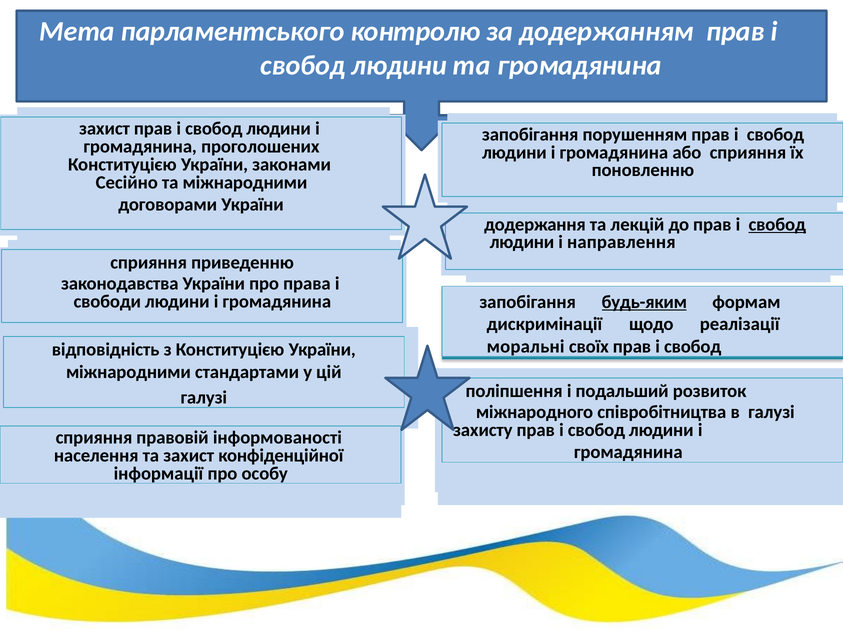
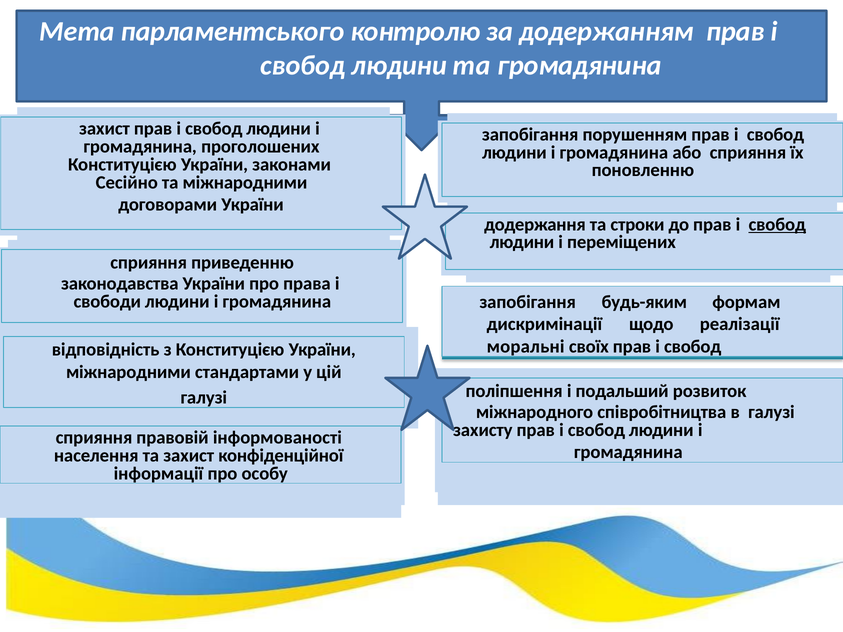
лекцій: лекцій -> строки (637, 224)
направлення: направлення -> переміщених (621, 242)
будь-яким underline: present -> none (644, 302)
